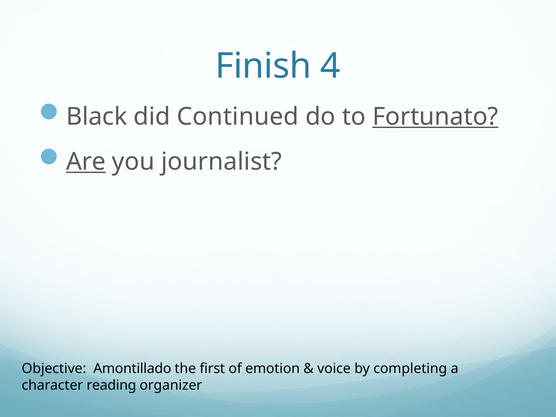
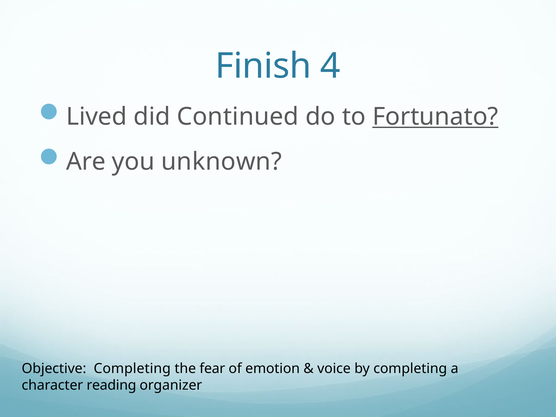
Black: Black -> Lived (97, 117)
Are underline: present -> none (86, 162)
journalist: journalist -> unknown (222, 162)
Objective Amontillado: Amontillado -> Completing (132, 369)
first: first -> fear (212, 369)
